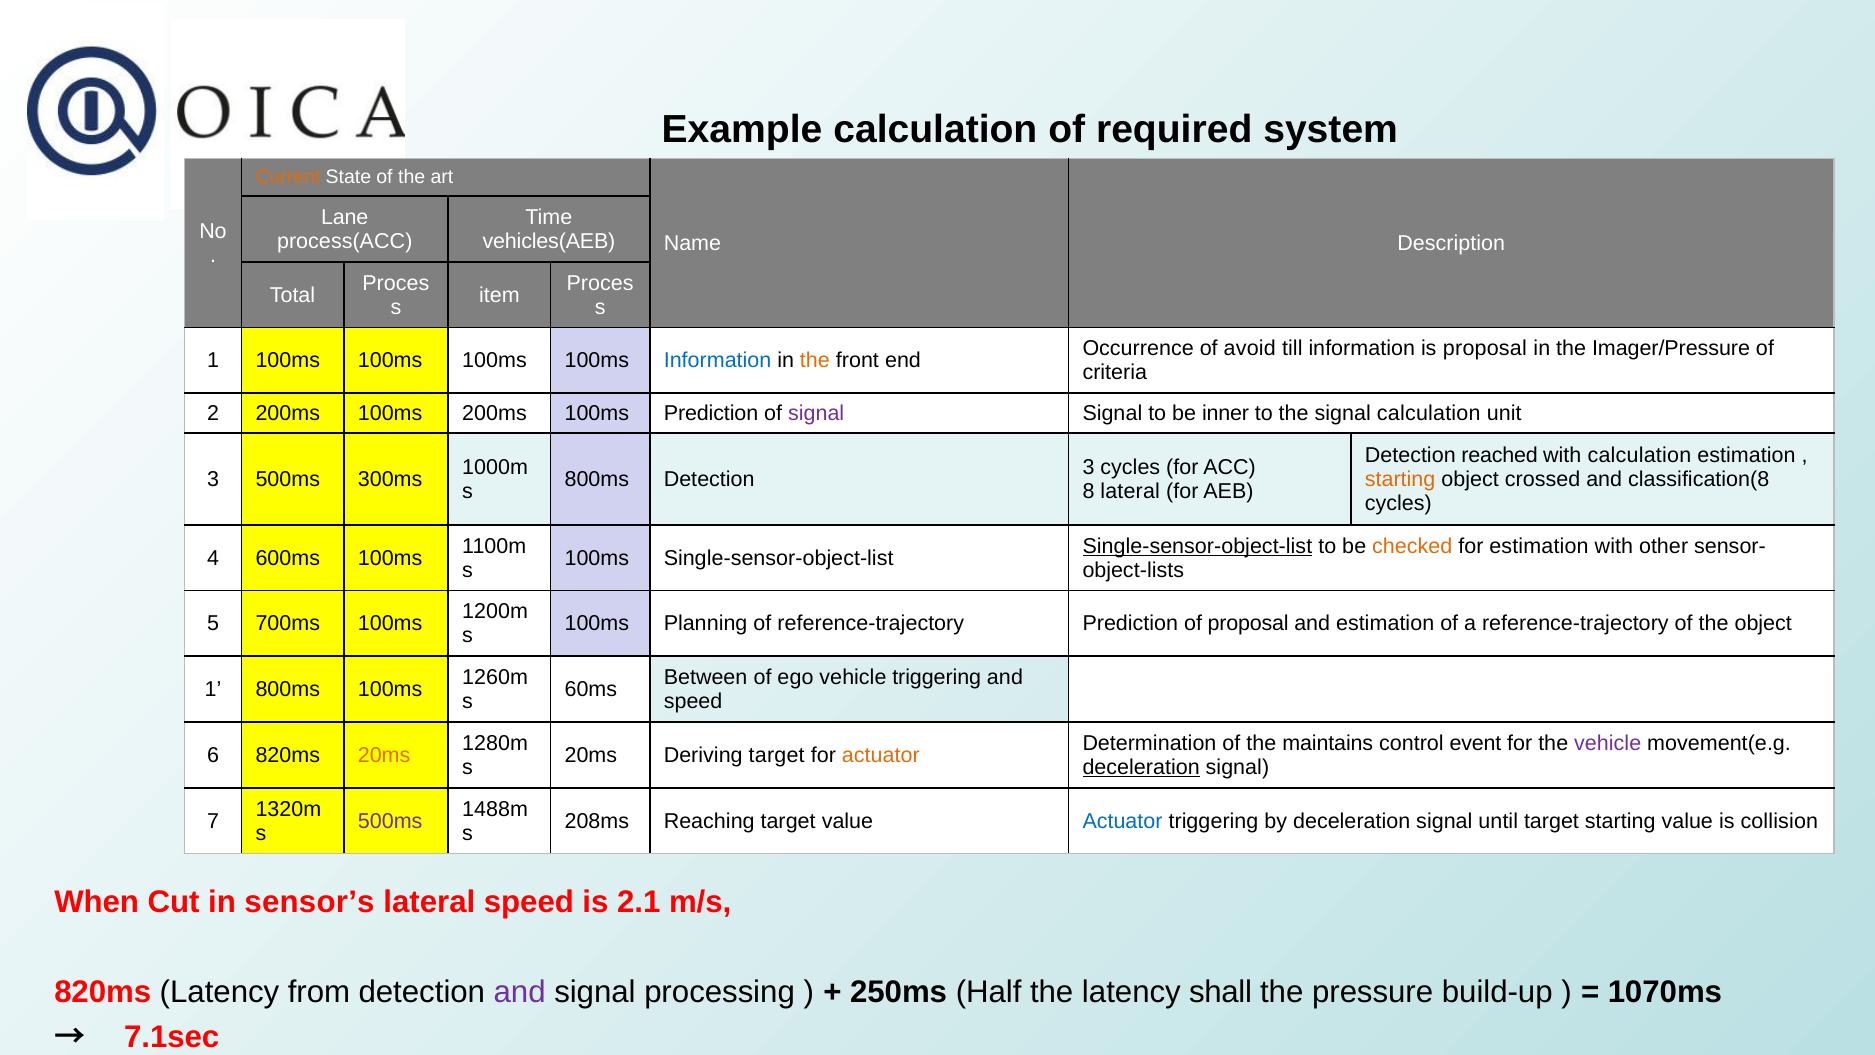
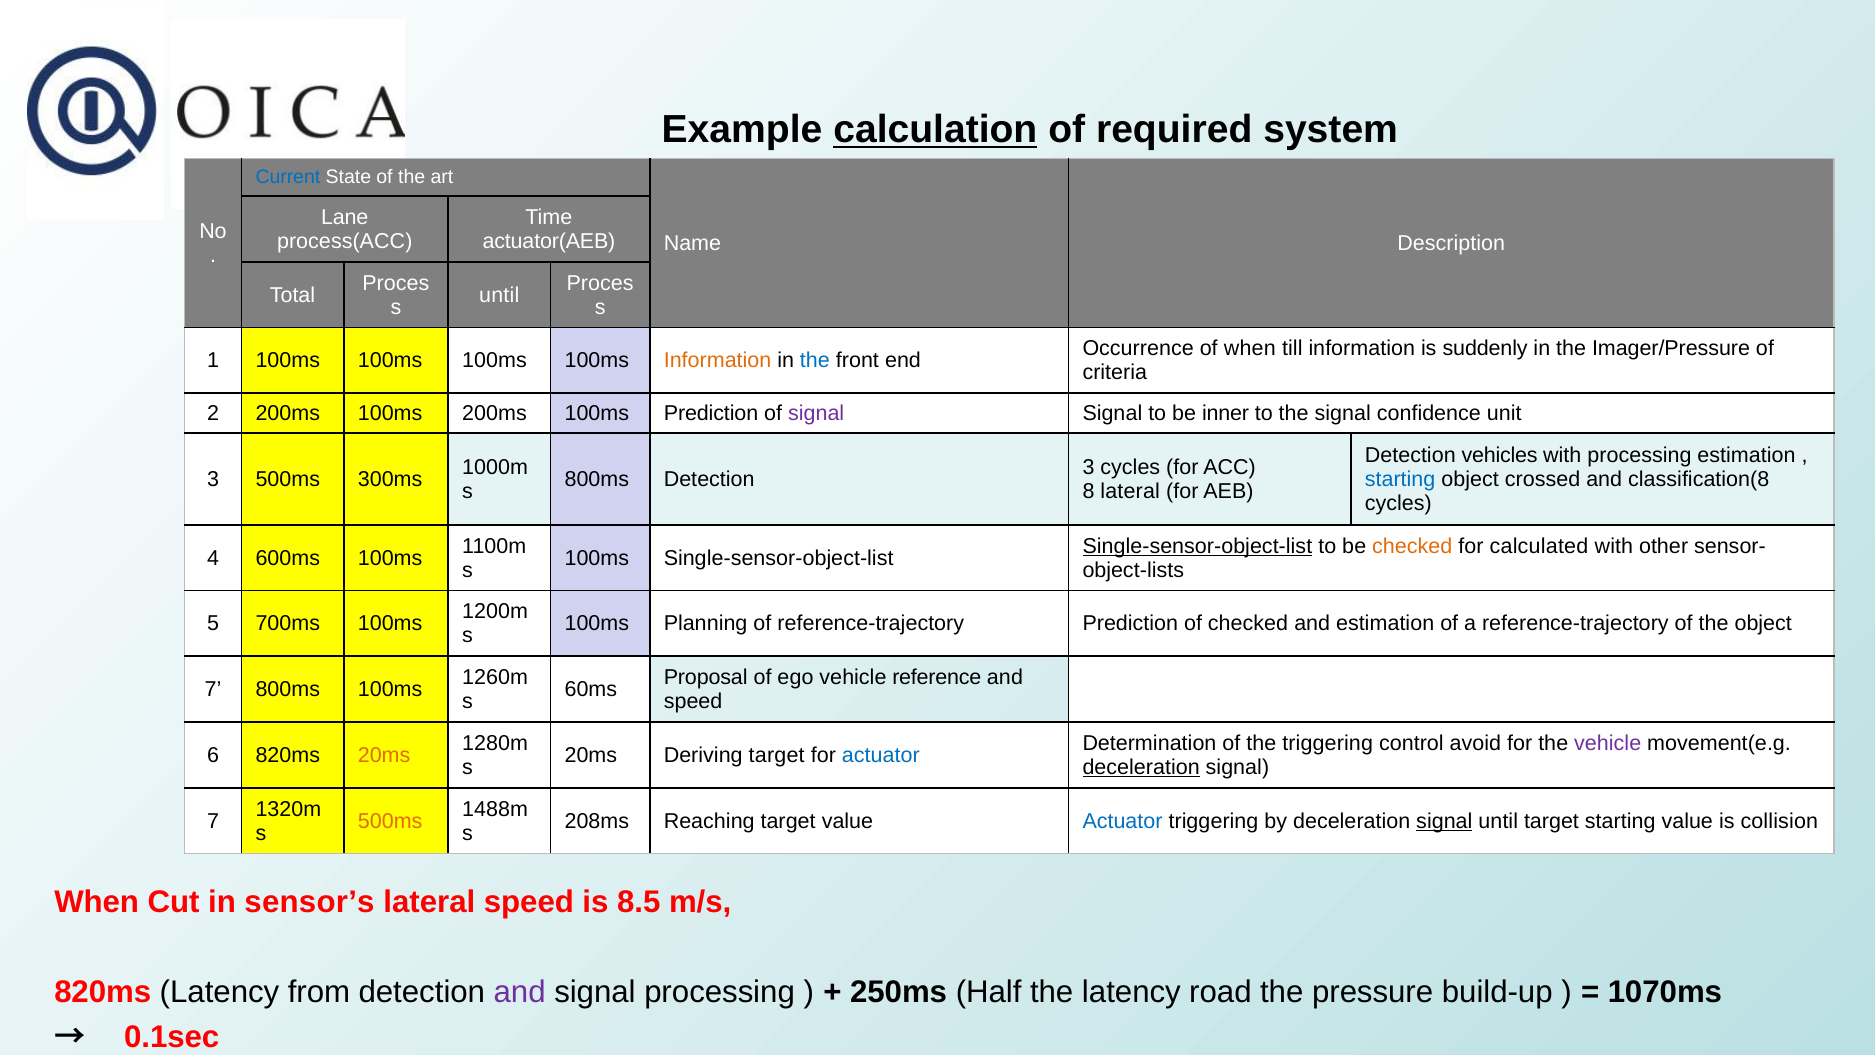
calculation underline: none -> present (935, 130)
Current colour: orange -> blue (288, 177)
vehicles(AEB: vehicles(AEB -> actuator(AEB (549, 241)
item: item -> until (499, 295)
of avoid: avoid -> when (1250, 349)
is proposal: proposal -> suddenly (1485, 349)
Information colour: blue -> orange (718, 361)
the colour: orange -> blue (815, 361)
signal calculation: calculation -> confidence (1429, 414)
reached: reached -> vehicles (1500, 455)
with calculation: calculation -> processing (1639, 455)
starting colour: orange -> blue (1400, 479)
for estimation: estimation -> calculated (1539, 546)
of proposal: proposal -> checked (1248, 624)
Between: Between -> Proposal (706, 677)
vehicle triggering: triggering -> reference (937, 677)
1: 1 -> 7 (213, 689)
the maintains: maintains -> triggering (1328, 743)
event: event -> avoid (1475, 743)
actuator colour: orange -> blue (881, 755)
500ms colour: purple -> orange (390, 821)
signal underline: none -> present (1444, 821)
2.1: 2.1 -> 8.5 (639, 902)
shall: shall -> road (1220, 992)
7.1sec: 7.1sec -> 0.1sec (172, 1037)
